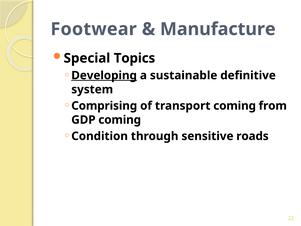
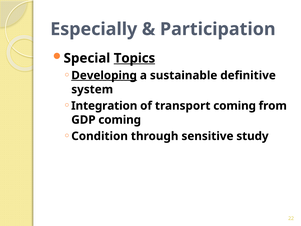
Footwear: Footwear -> Especially (94, 29)
Manufacture: Manufacture -> Participation (218, 29)
Topics underline: none -> present (134, 58)
Comprising: Comprising -> Integration (104, 106)
roads: roads -> study (252, 136)
